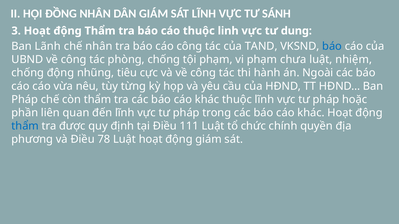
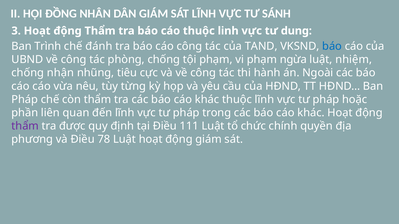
Lãnh: Lãnh -> Trình (48, 46)
chế nhân: nhân -> đánh (99, 46)
chưa: chưa -> ngừa (293, 60)
chống động: động -> nhận (60, 73)
thẩm colour: blue -> purple (25, 126)
